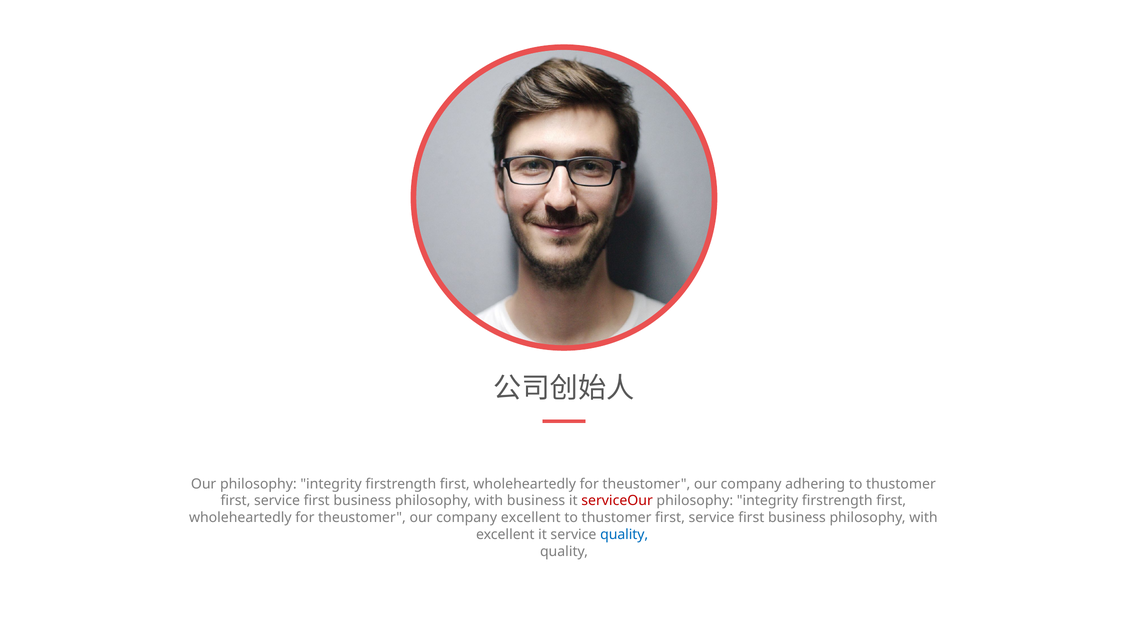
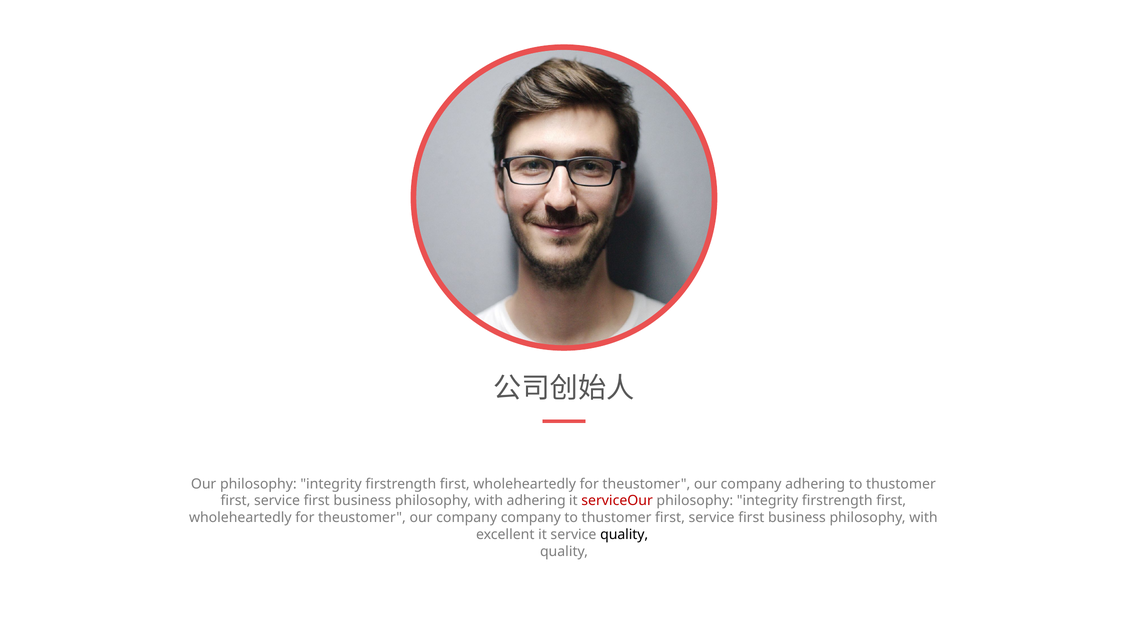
with business: business -> adhering (536, 501)
company excellent: excellent -> company (531, 518)
quality colour: blue -> black (624, 535)
